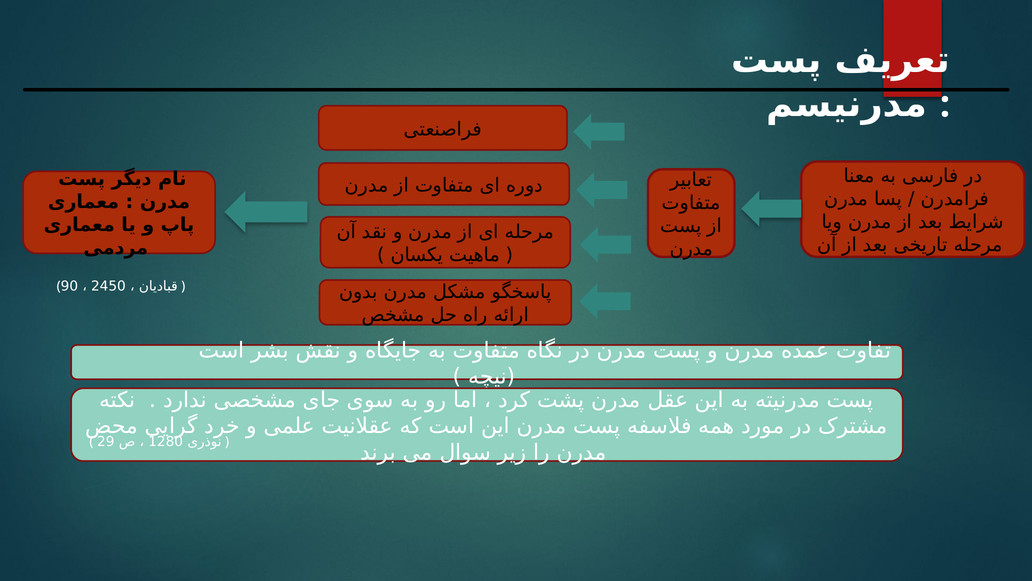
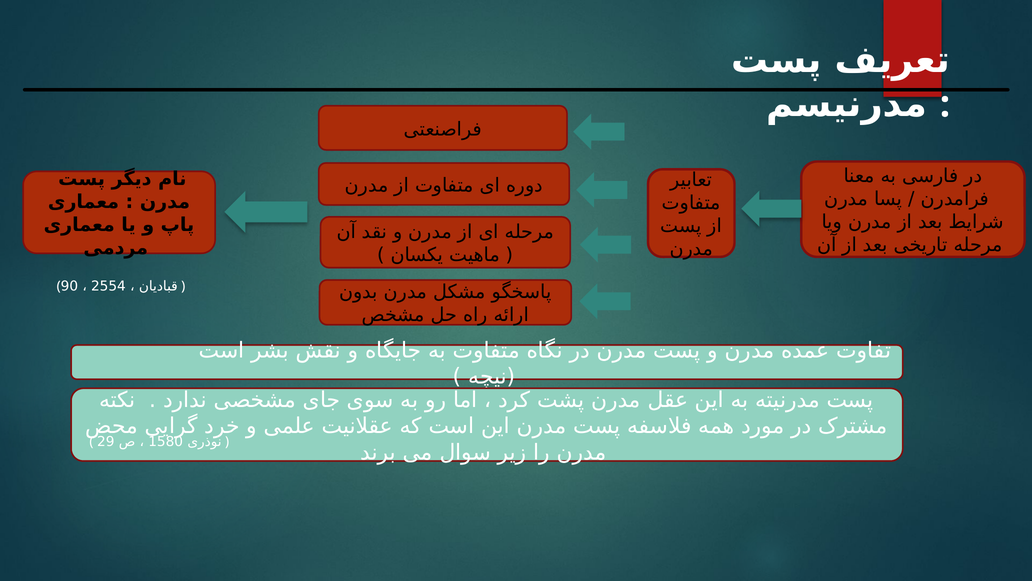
2450: 2450 -> 2554 (108, 286)
1280: 1280 -> 1580 (166, 441)
